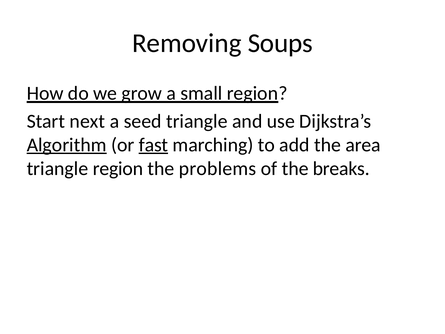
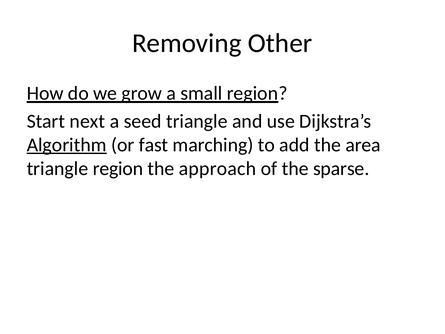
Soups: Soups -> Other (280, 43)
fast underline: present -> none (154, 145)
problems: problems -> approach (217, 169)
breaks: breaks -> sparse (341, 169)
